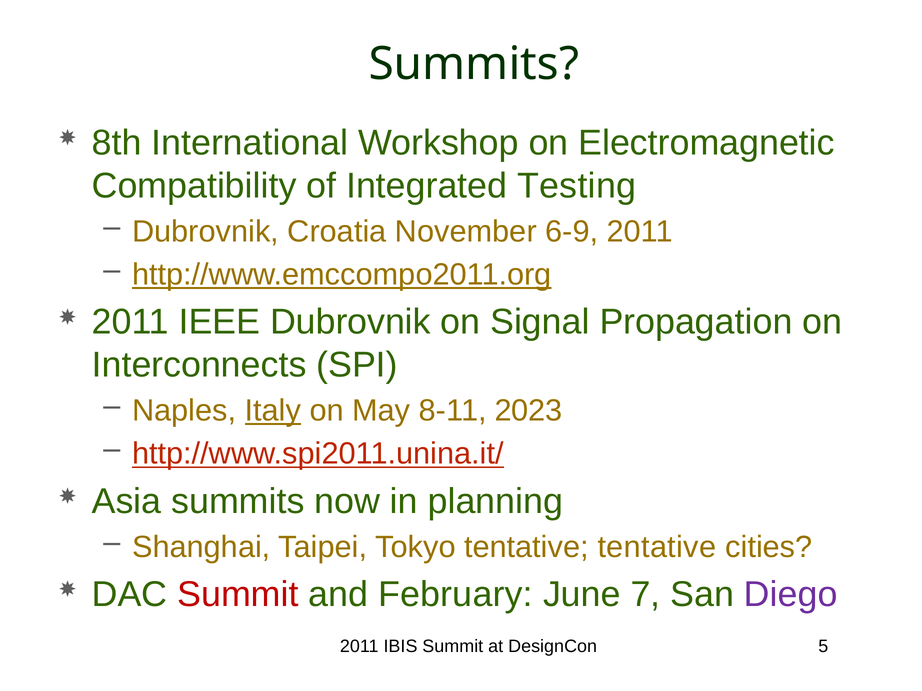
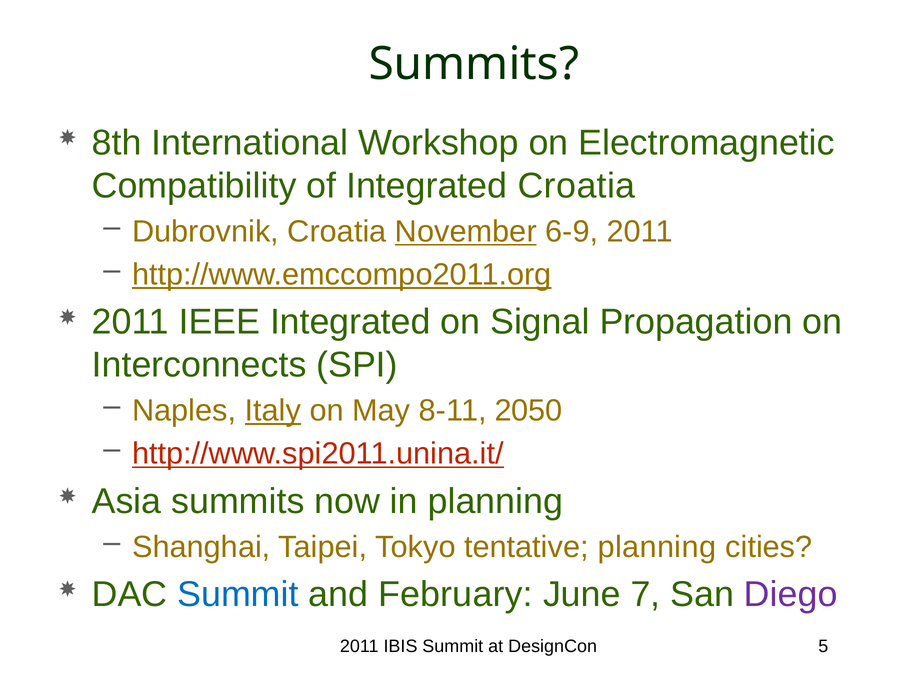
Integrated Testing: Testing -> Croatia (577, 186)
November underline: none -> present (466, 232)
IEEE Dubrovnik: Dubrovnik -> Integrated (350, 322)
2023: 2023 -> 2050 (528, 411)
tentative tentative: tentative -> planning (657, 547)
Summit colour: red -> blue (238, 595)
